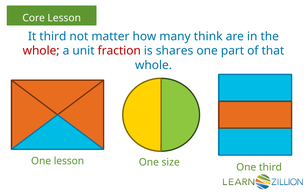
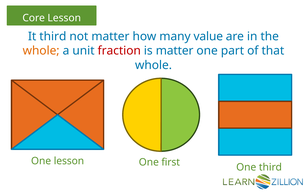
think: think -> value (208, 36)
whole colour: red -> orange (41, 51)
is shares: shares -> matter (175, 51)
size: size -> first (171, 162)
